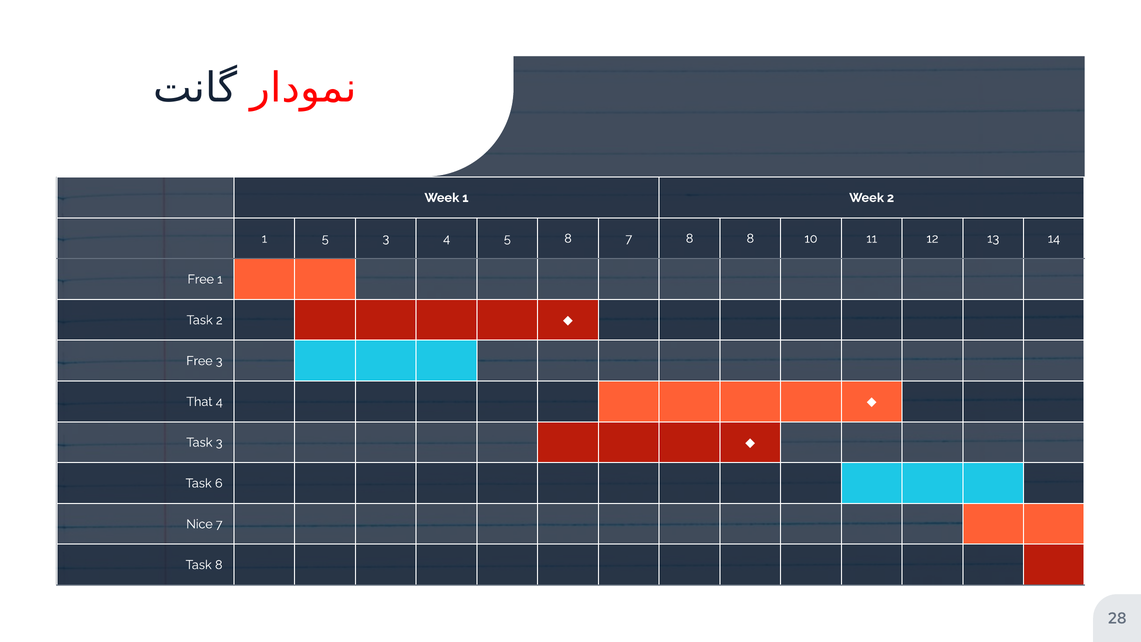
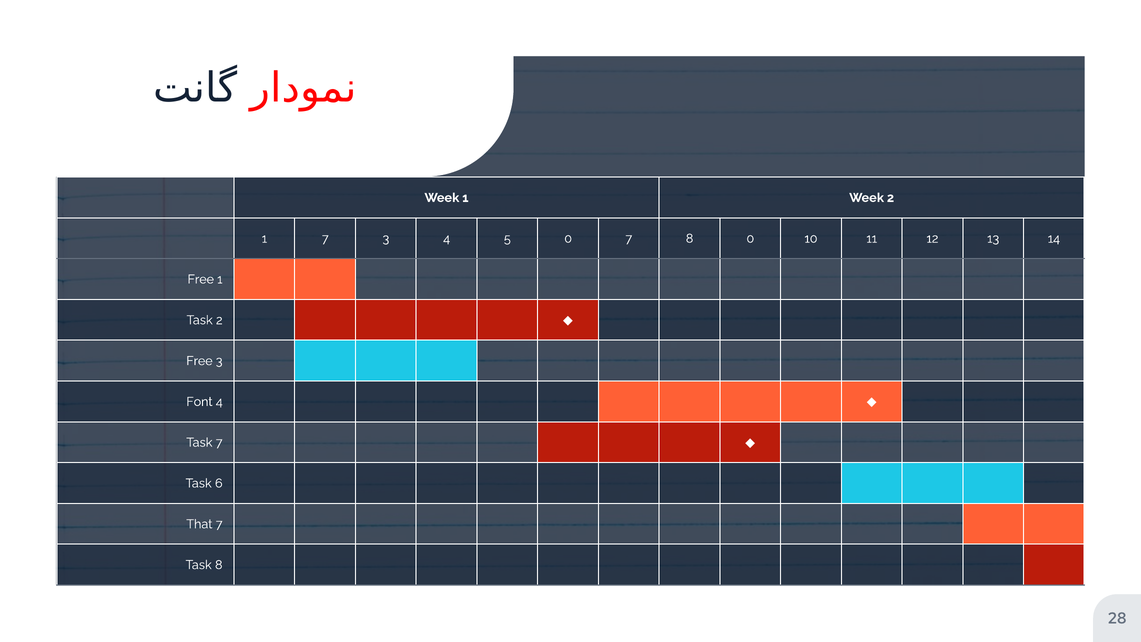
1 5: 5 -> 7 (325, 238)
5 8: 8 -> 0 (568, 238)
8 8: 8 -> 0 (750, 238)
That: That -> Font (199, 402)
Task 3: 3 -> 7 (219, 442)
Nice: Nice -> That (199, 524)
